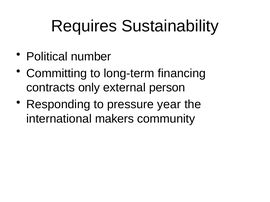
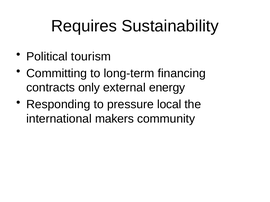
number: number -> tourism (91, 57)
person: person -> energy (167, 88)
year: year -> local (169, 105)
